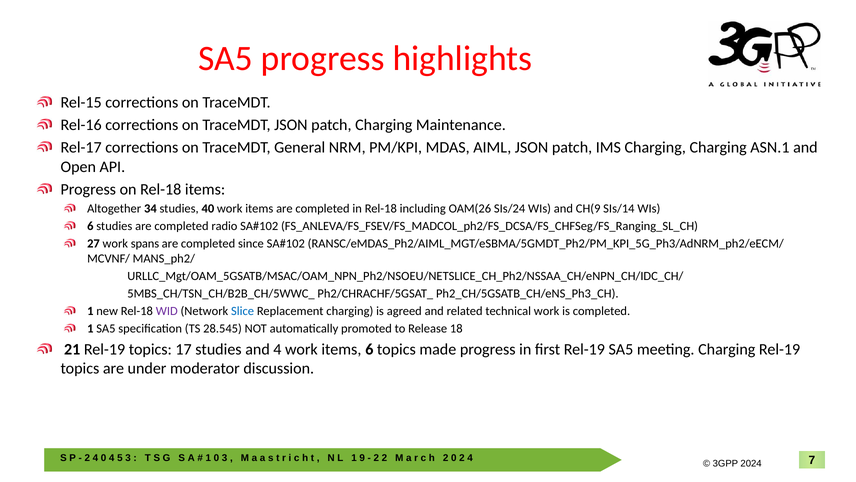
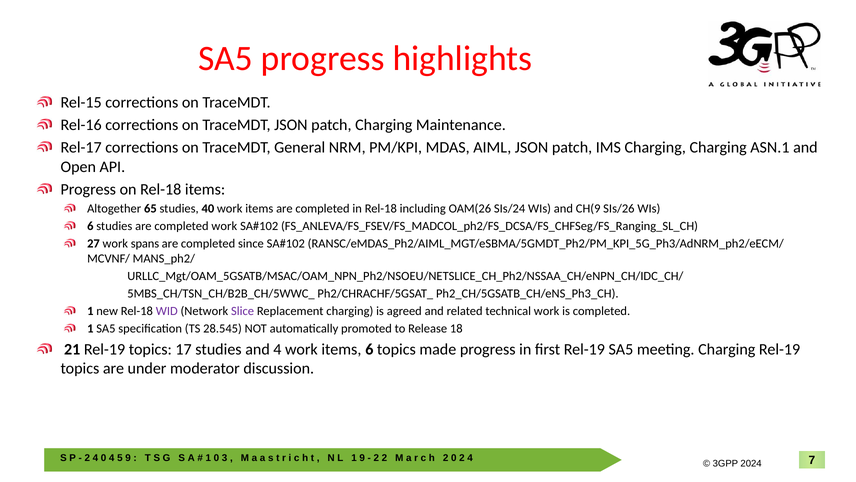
34: 34 -> 65 (150, 208)
SIs/14: SIs/14 -> SIs/26 (619, 208)
completed radio: radio -> work (224, 226)
Slice colour: blue -> purple (243, 311)
3: 3 -> 9 (128, 457)
